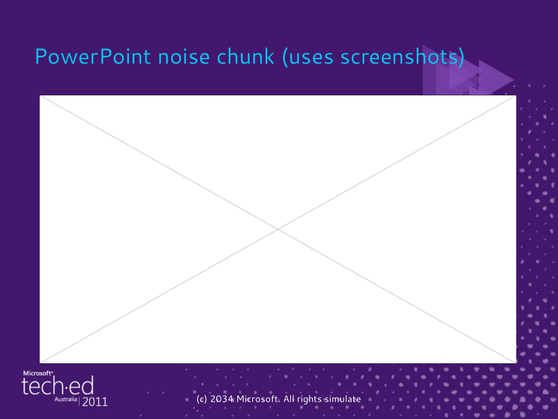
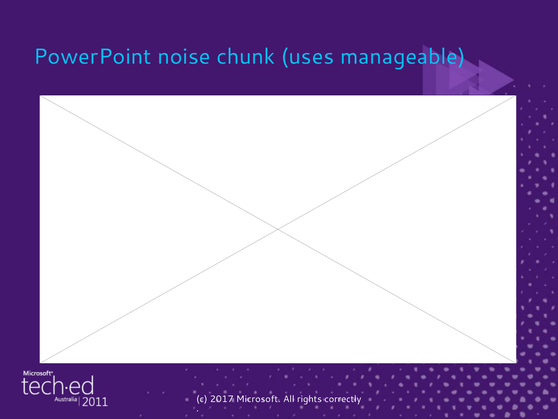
screenshots: screenshots -> manageable (403, 57)
2034: 2034 -> 2017 (222, 399)
simulate: simulate -> correctly (343, 399)
